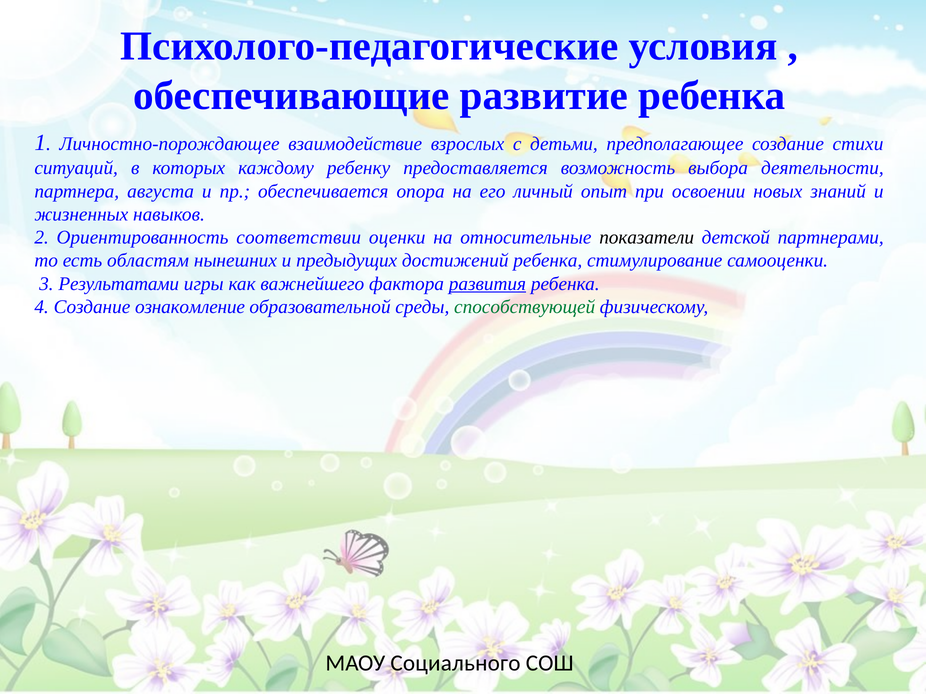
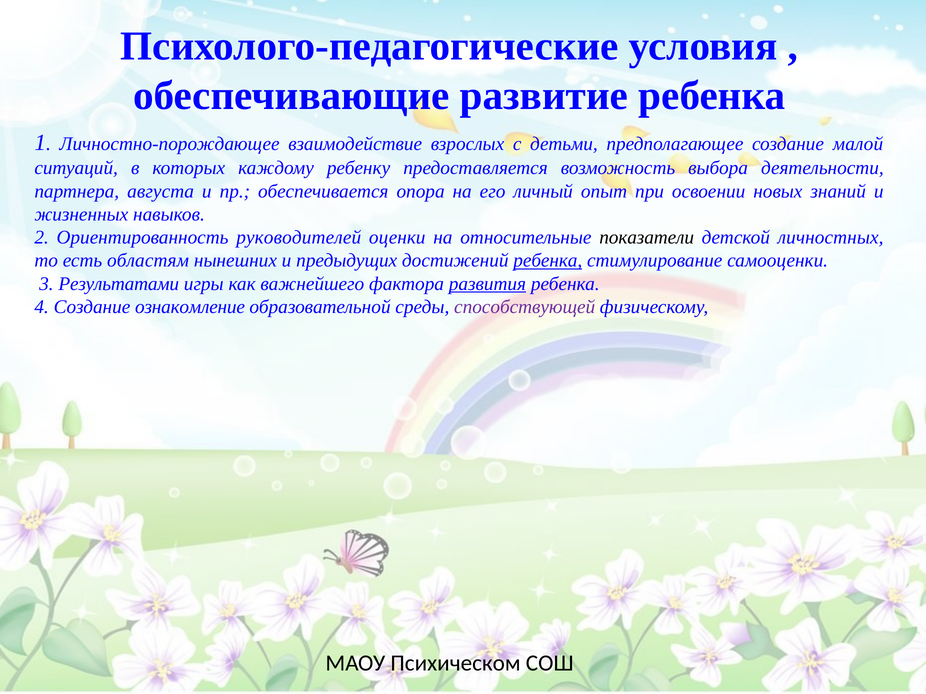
стихи: стихи -> малой (858, 144)
соответствии: соответствии -> руководителей (299, 238)
партнерами: партнерами -> личностных (831, 238)
ребенка underline: none -> present (548, 261)
способствующей colour: green -> purple (525, 307)
Социального: Социального -> Психическом (456, 664)
